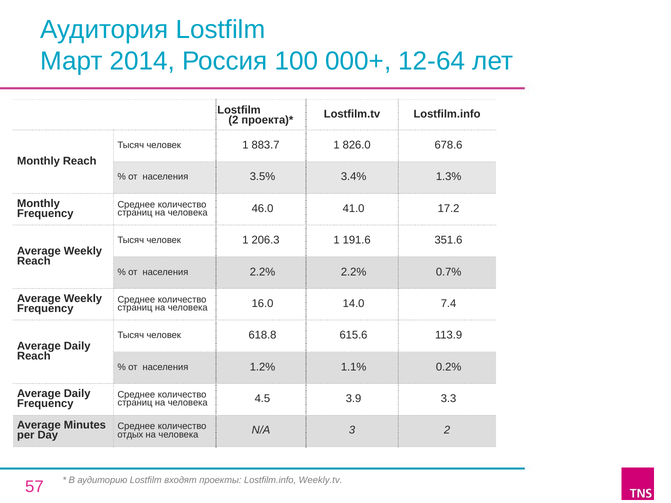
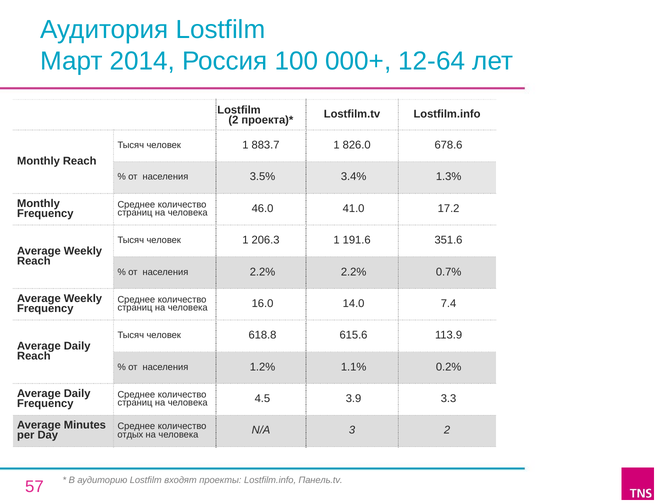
Weekly.tv: Weekly.tv -> Панель.tv (321, 480)
